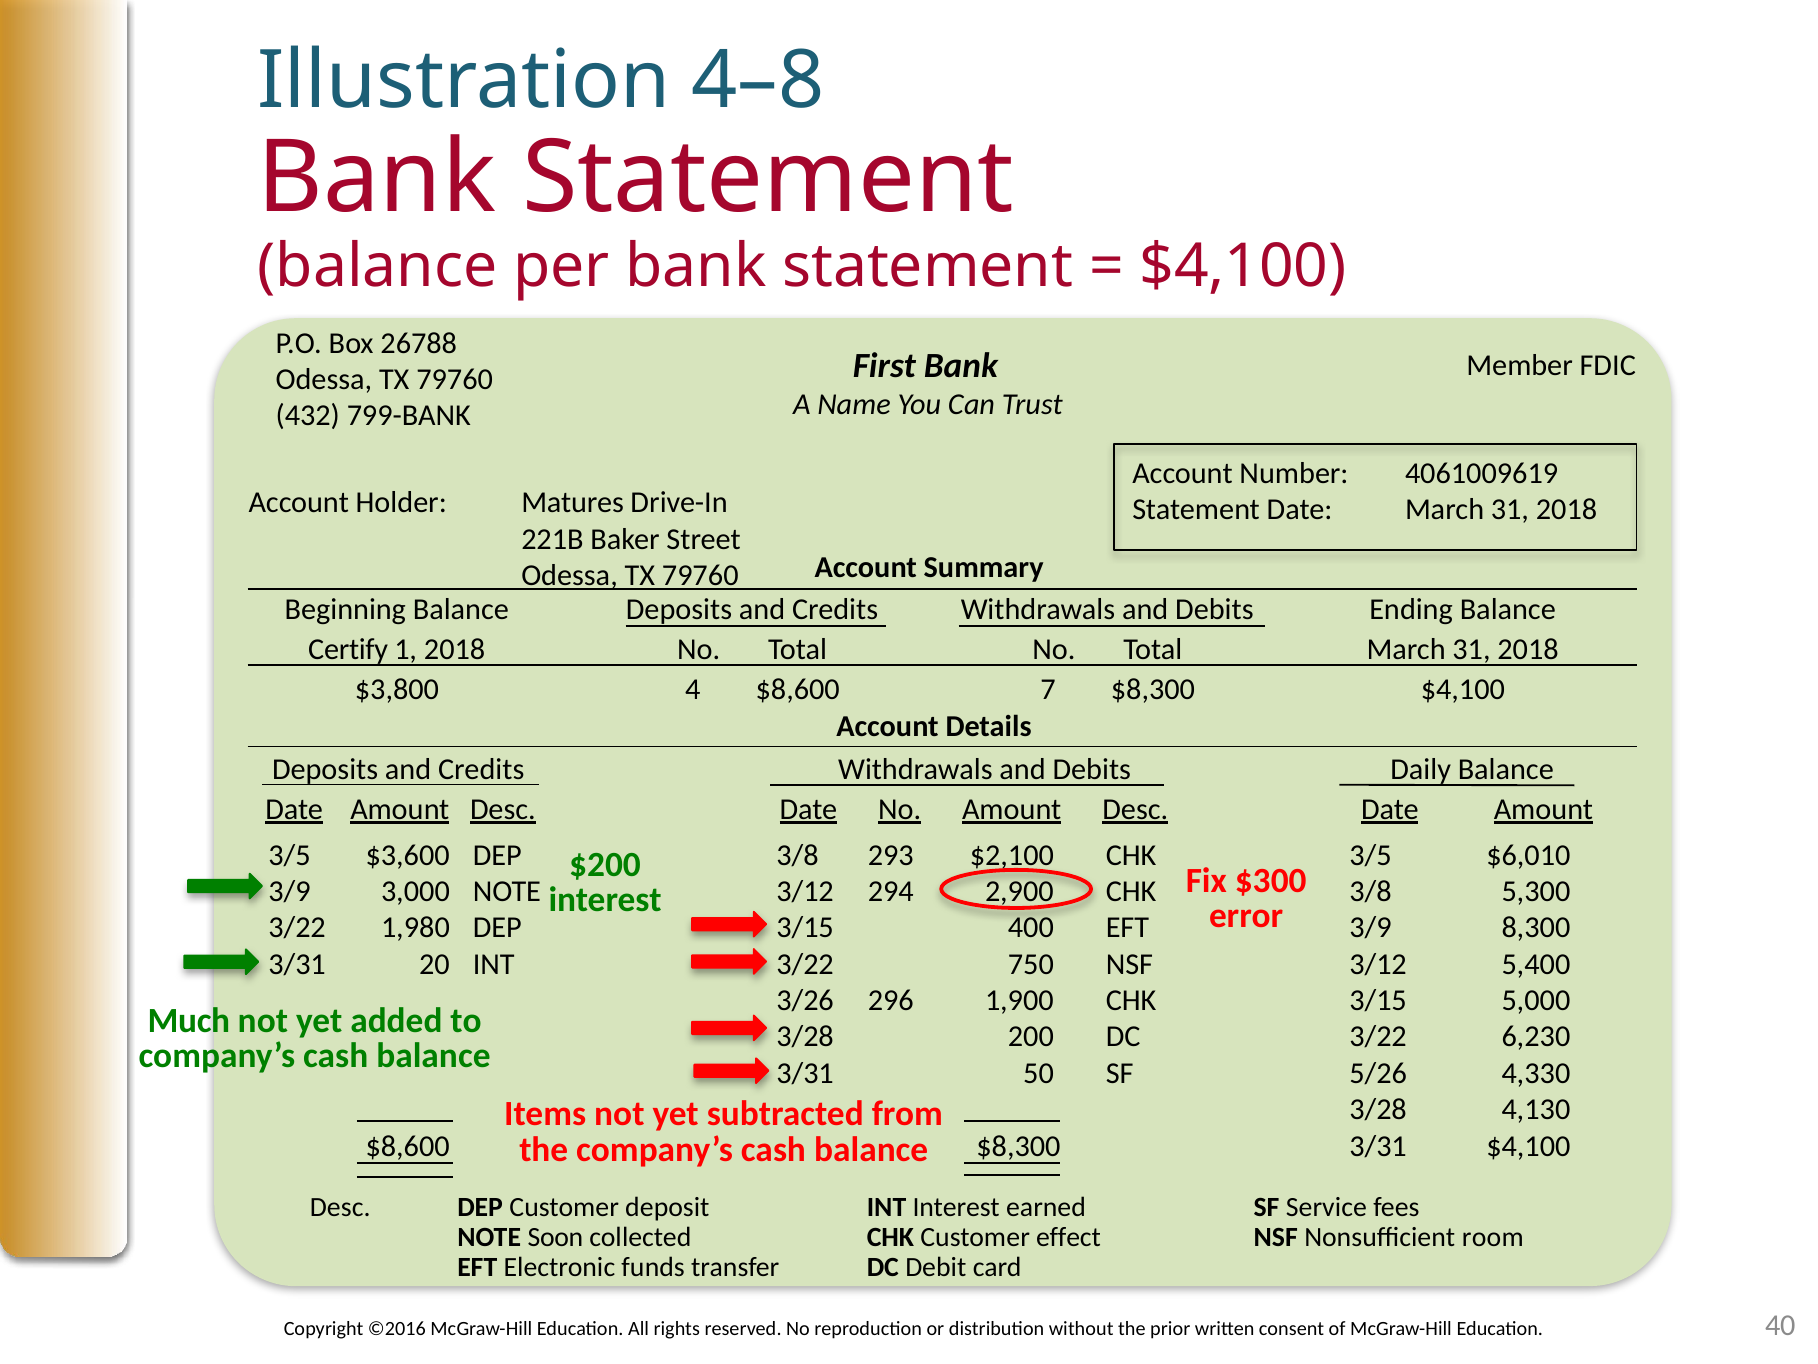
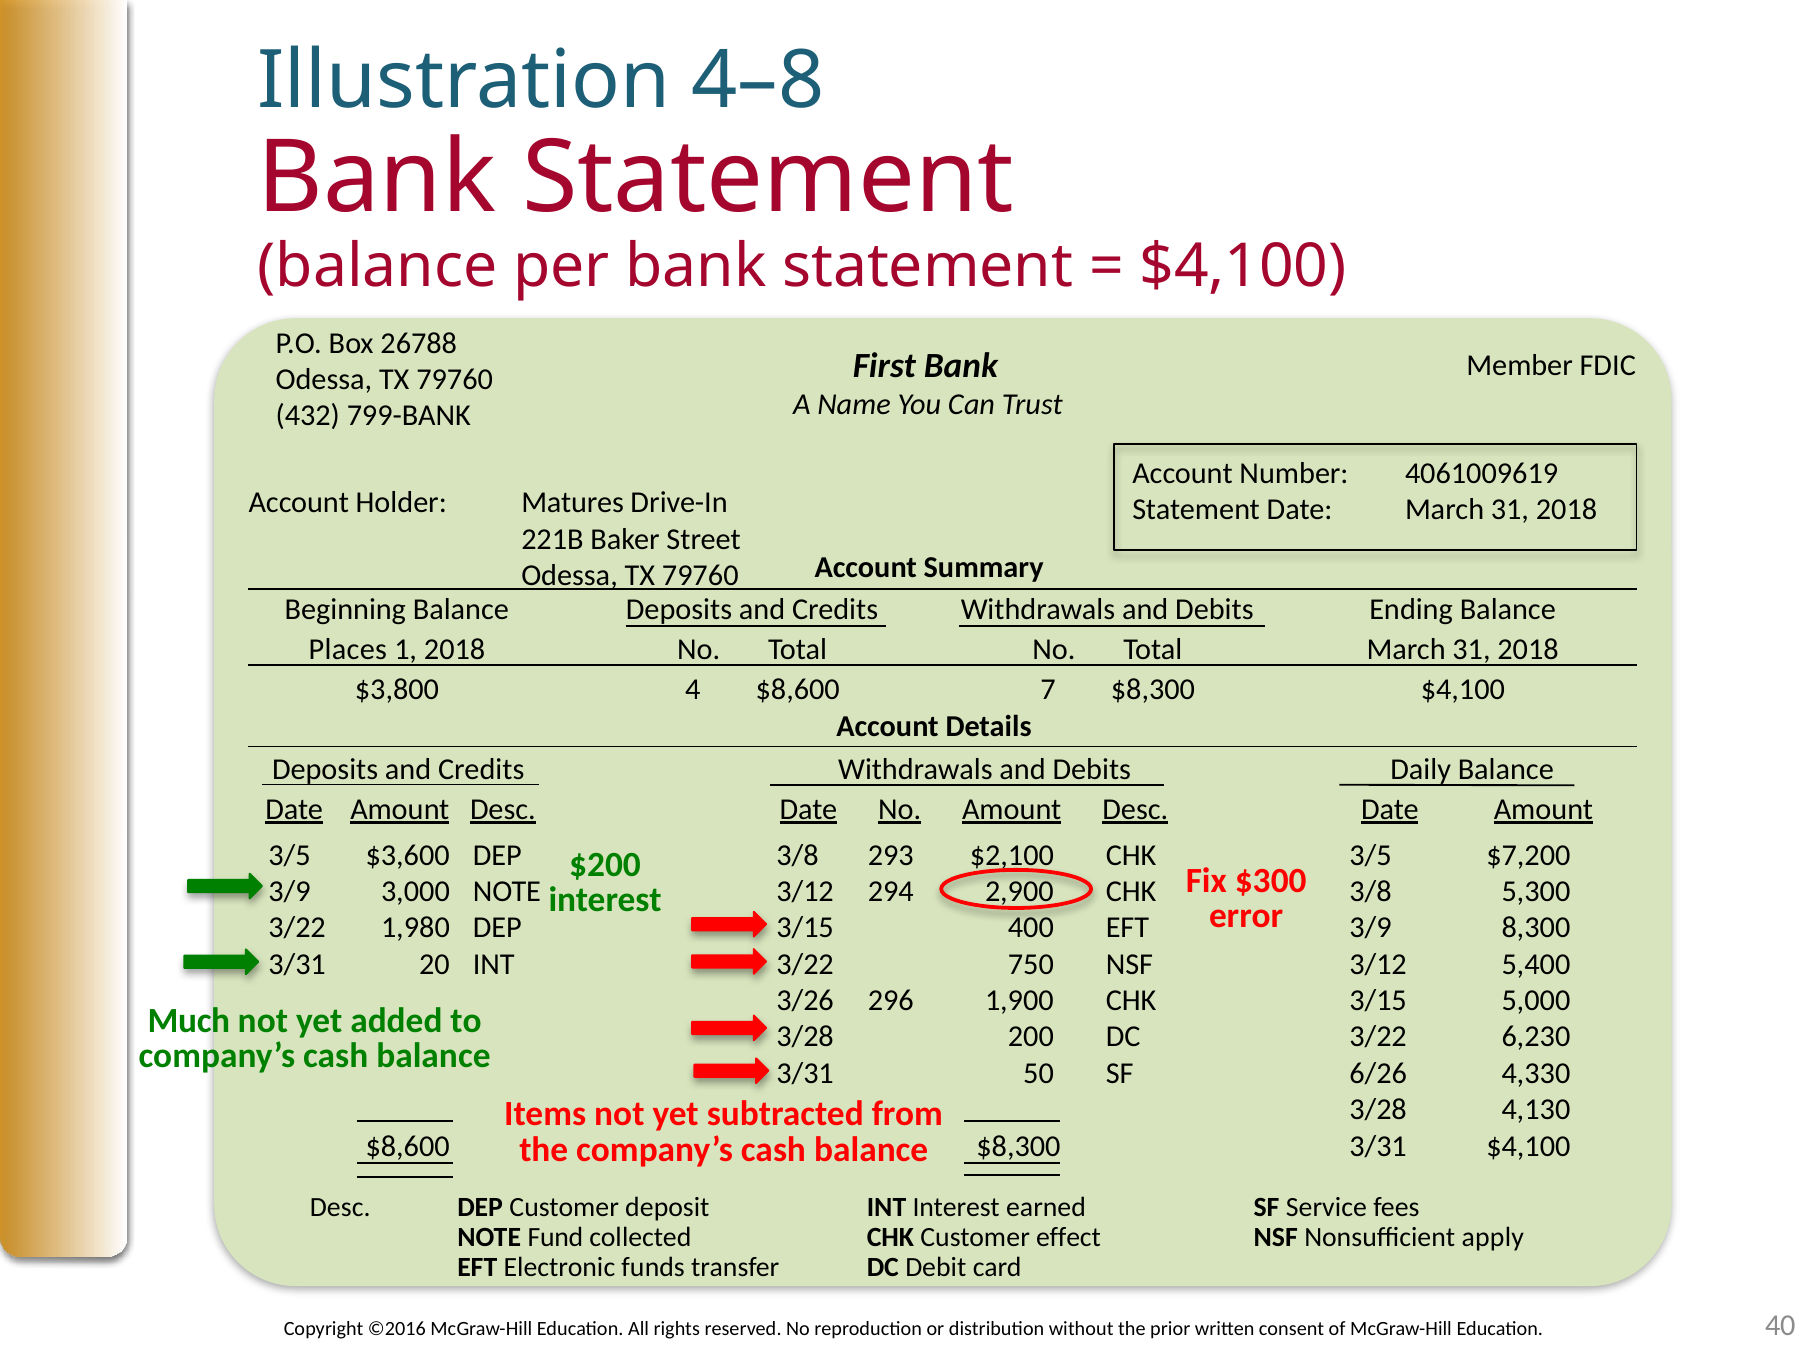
Certify: Certify -> Places (348, 650)
$6,010: $6,010 -> $7,200 (1528, 855)
5/26: 5/26 -> 6/26 (1378, 1073)
Soon: Soon -> Fund (555, 1236)
room: room -> apply (1493, 1236)
